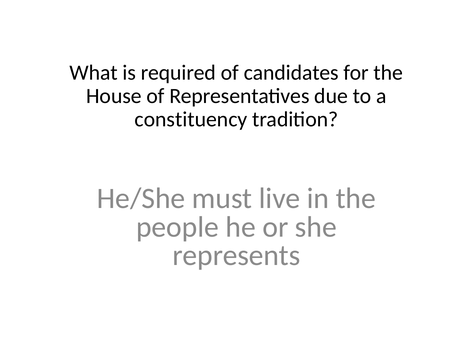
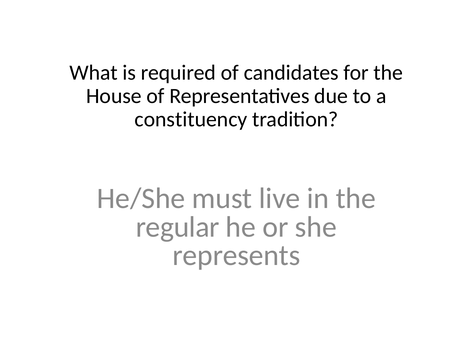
people: people -> regular (178, 227)
